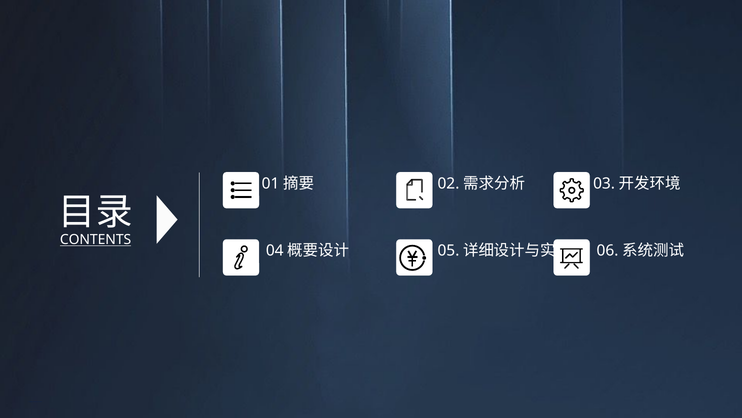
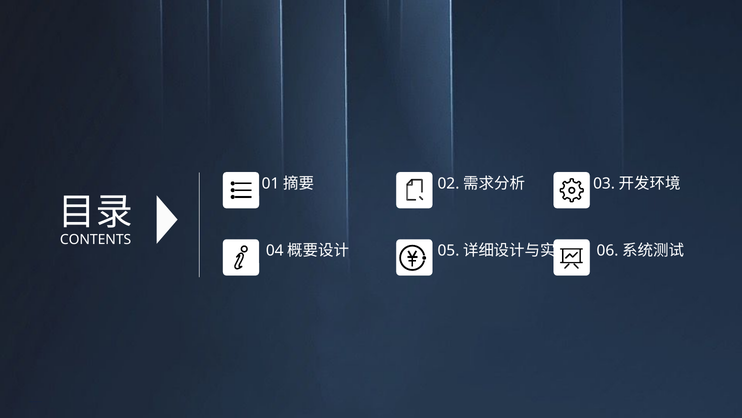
CONTENTS underline: present -> none (96, 239)
